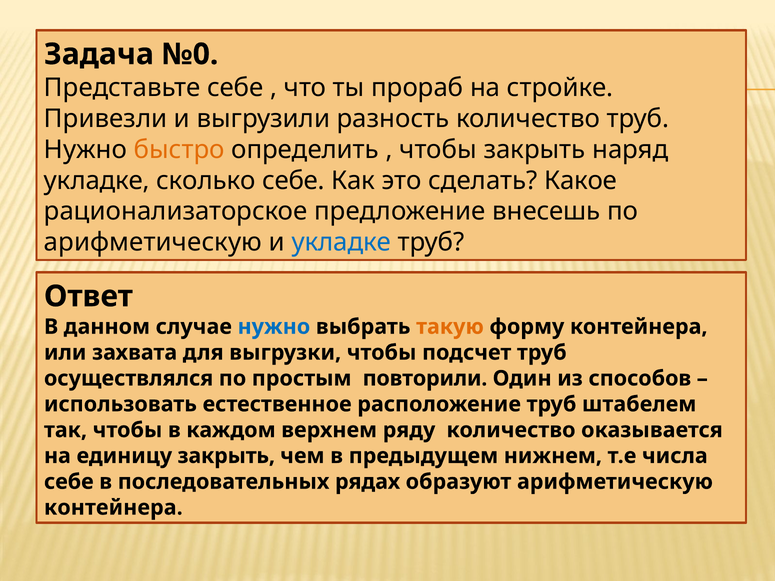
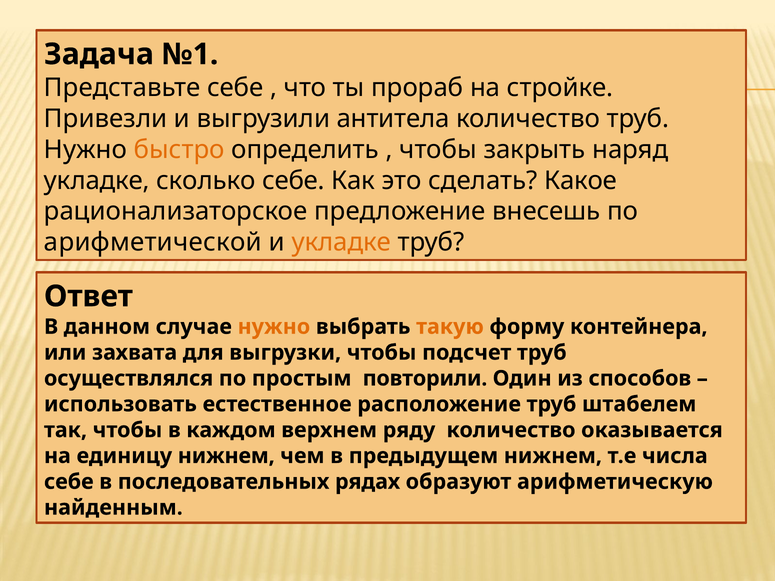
№0: №0 -> №1 (190, 54)
разность: разность -> антитела (393, 119)
арифметическую: арифметическую -> арифметической (153, 243)
укладке colour: blue -> orange (341, 243)
нужно colour: blue -> orange (274, 327)
единицу закрыть: закрыть -> нижнем (226, 456)
контейнера: контейнера -> найденным (113, 508)
